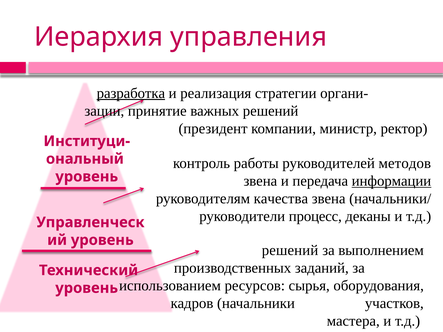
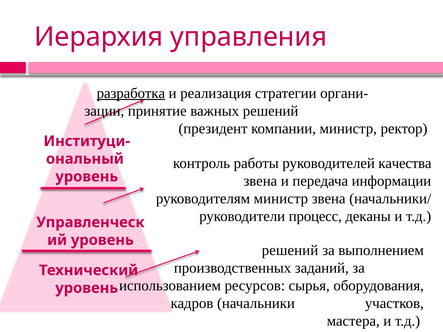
методов: методов -> качества (405, 163)
информации underline: present -> none (391, 181)
руководителям качества: качества -> министр (281, 199)
